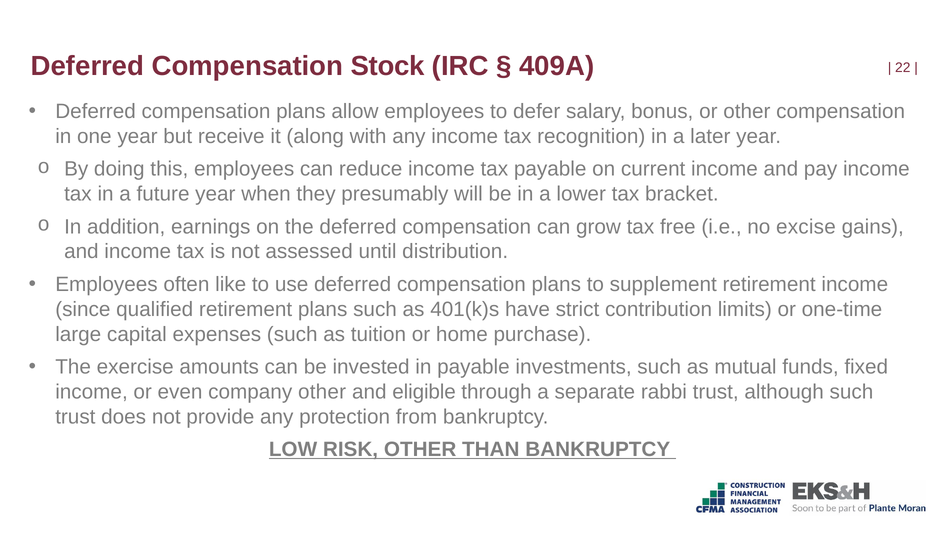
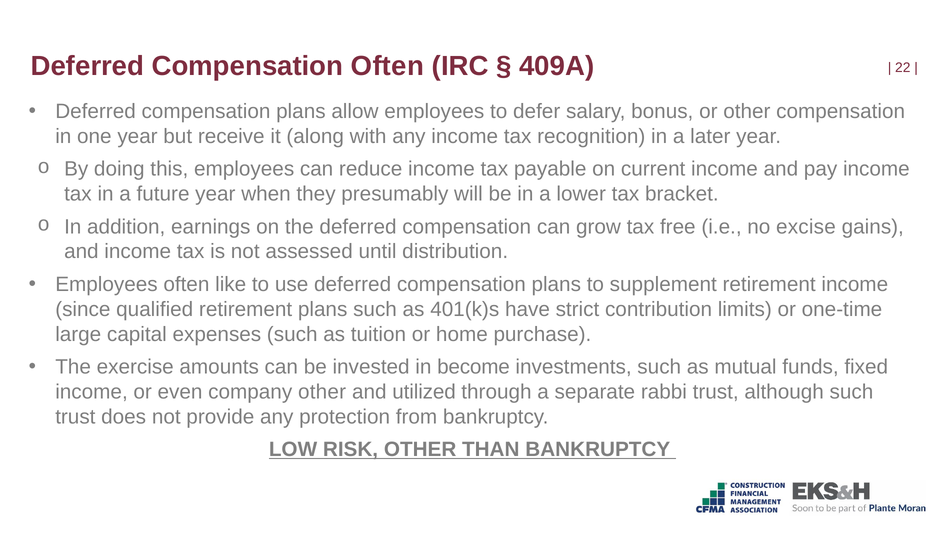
Compensation Stock: Stock -> Often (387, 66)
in payable: payable -> become (474, 367)
eligible: eligible -> utilized (424, 392)
